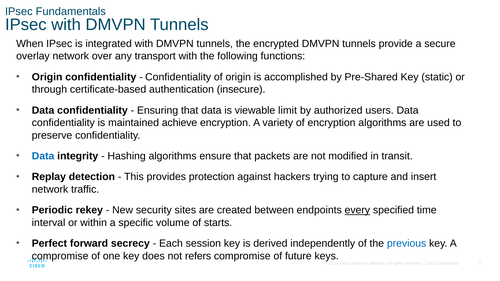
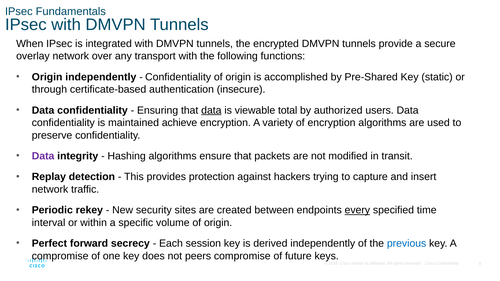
Origin confidentiality: confidentiality -> independently (101, 77)
data underline: none -> present (211, 110)
limit: limit -> total (288, 110)
Data colour: blue -> purple (43, 156)
volume of starts: starts -> origin (218, 223)
refers: refers -> peers (198, 256)
